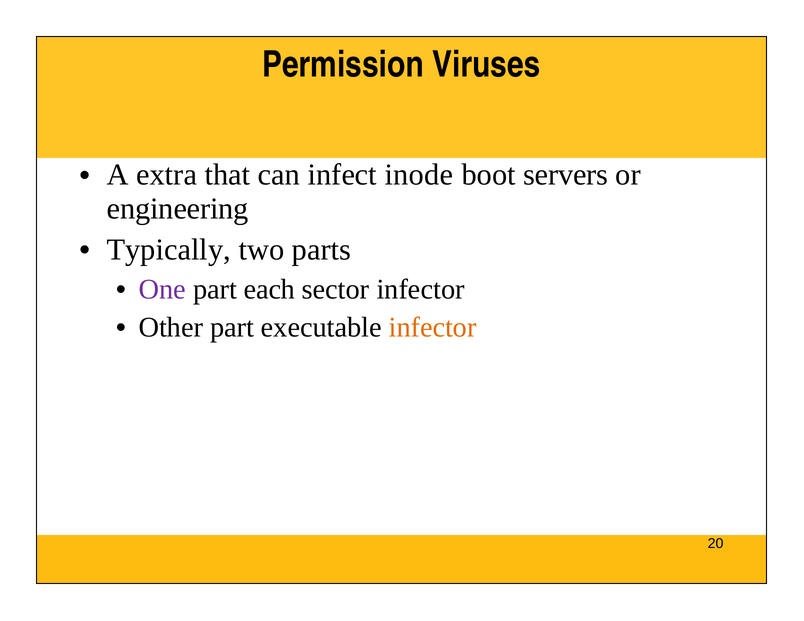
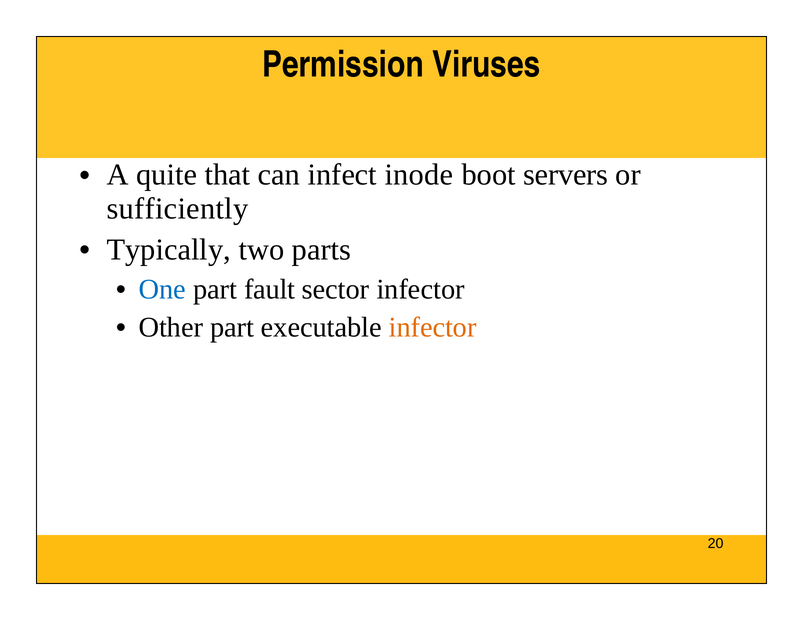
extra: extra -> quite (167, 175)
engineering: engineering -> sufficiently (177, 209)
One colour: purple -> blue (162, 289)
each: each -> fault (270, 289)
